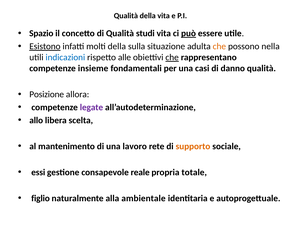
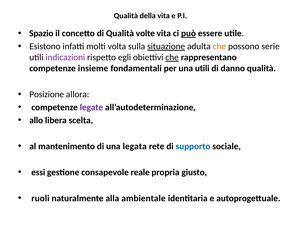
studi: studi -> volte (145, 34)
Esistono underline: present -> none (45, 47)
molti della: della -> volta (117, 47)
situazione underline: none -> present (166, 47)
nella: nella -> serie (271, 47)
indicazioni colour: blue -> purple (65, 58)
alle: alle -> egli (125, 58)
una casi: casi -> utili (202, 69)
lavoro: lavoro -> legata (135, 147)
supporto colour: orange -> blue (193, 147)
totale: totale -> giusto (194, 173)
figlio: figlio -> ruoli (40, 199)
